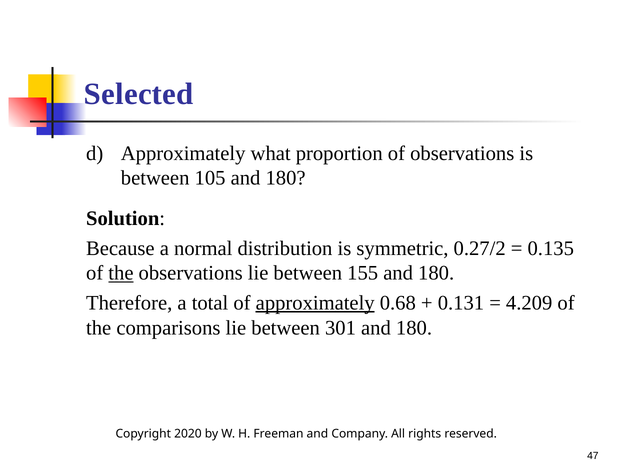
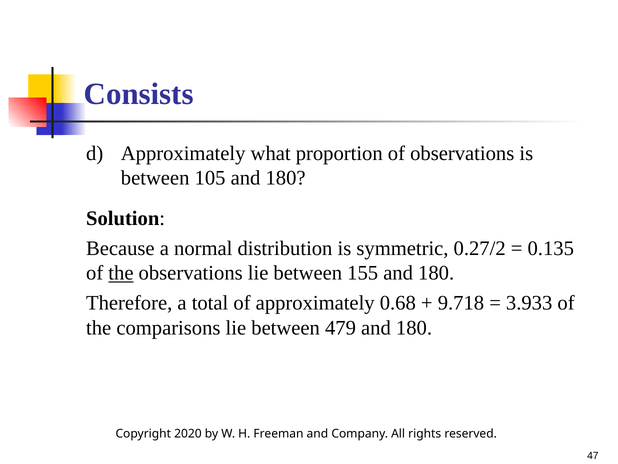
Selected: Selected -> Consists (139, 94)
approximately underline: present -> none (315, 303)
0.131: 0.131 -> 9.718 (461, 303)
4.209: 4.209 -> 3.933 (529, 303)
301: 301 -> 479 (340, 327)
